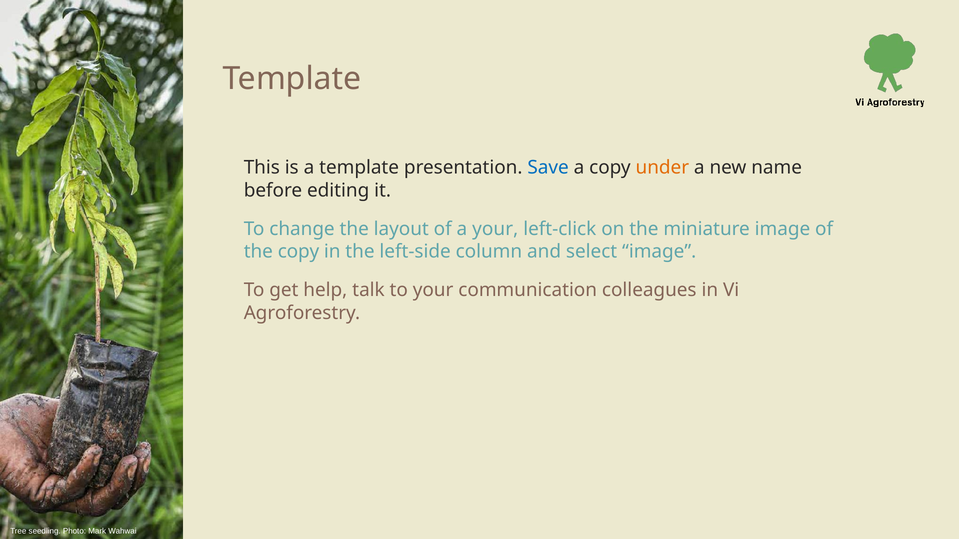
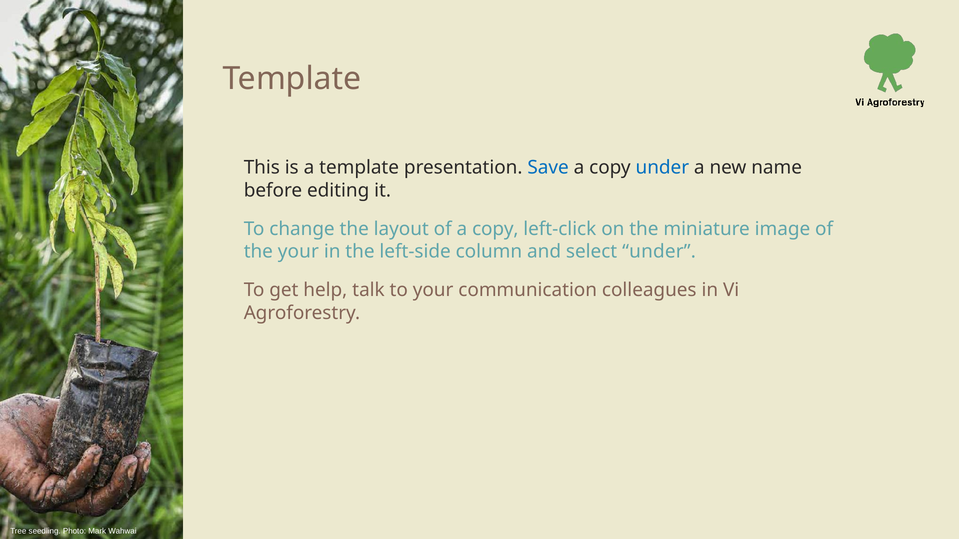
under colour: orange -> blue (662, 168)
of a your: your -> copy (495, 229)
the copy: copy -> your (298, 252)
select image: image -> under (659, 252)
